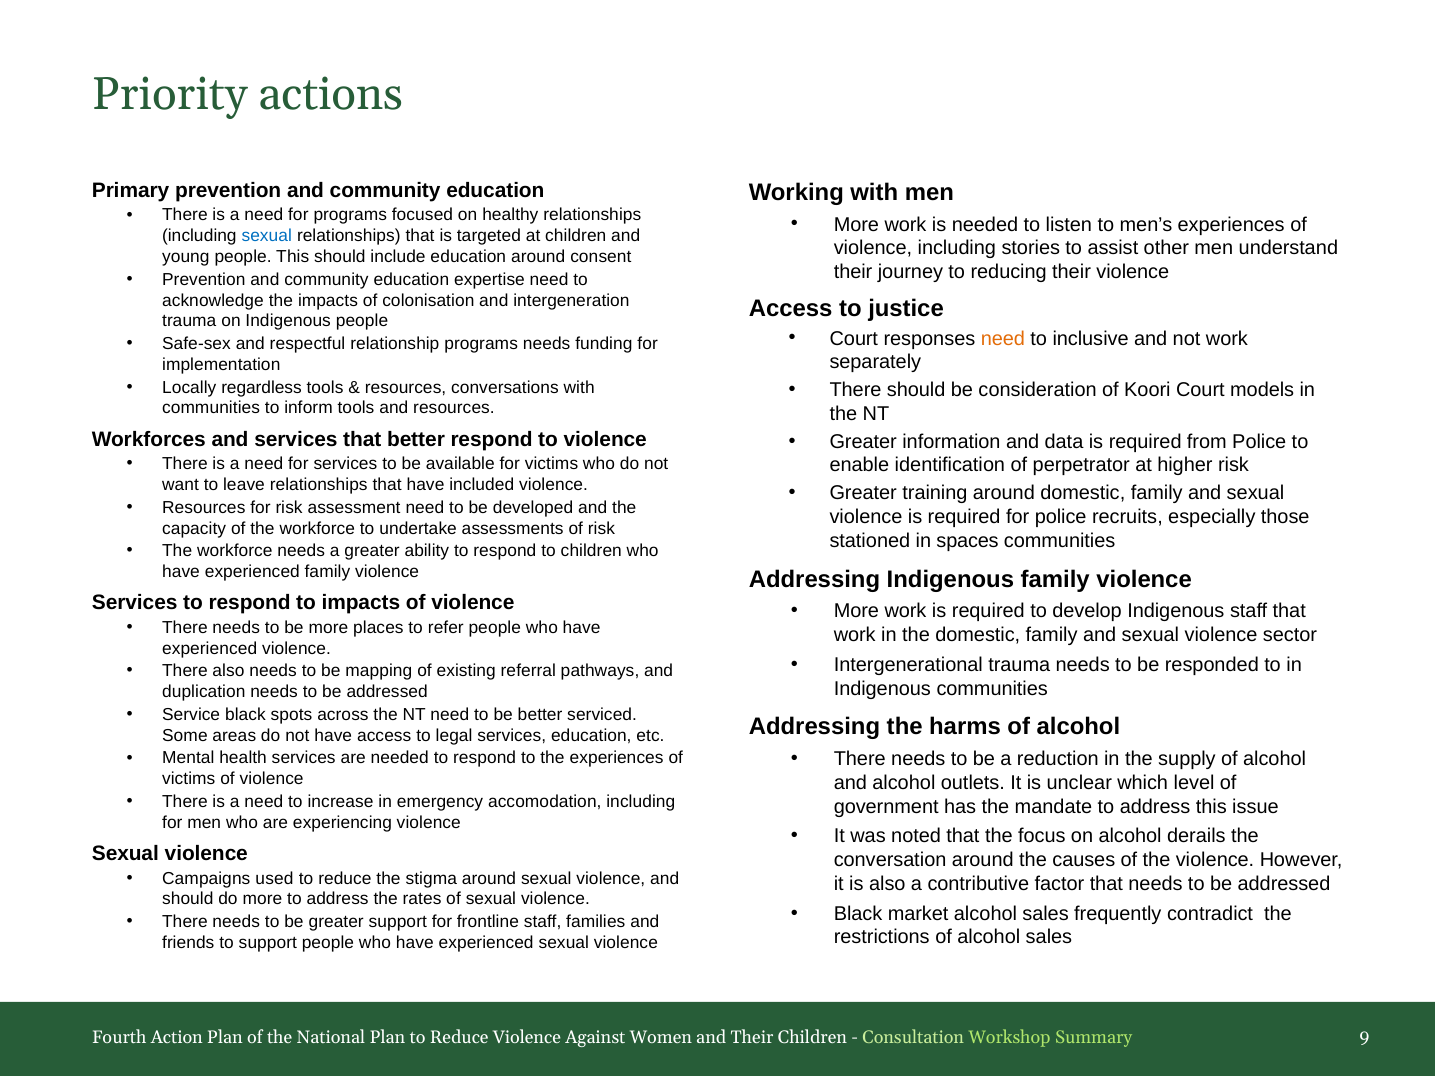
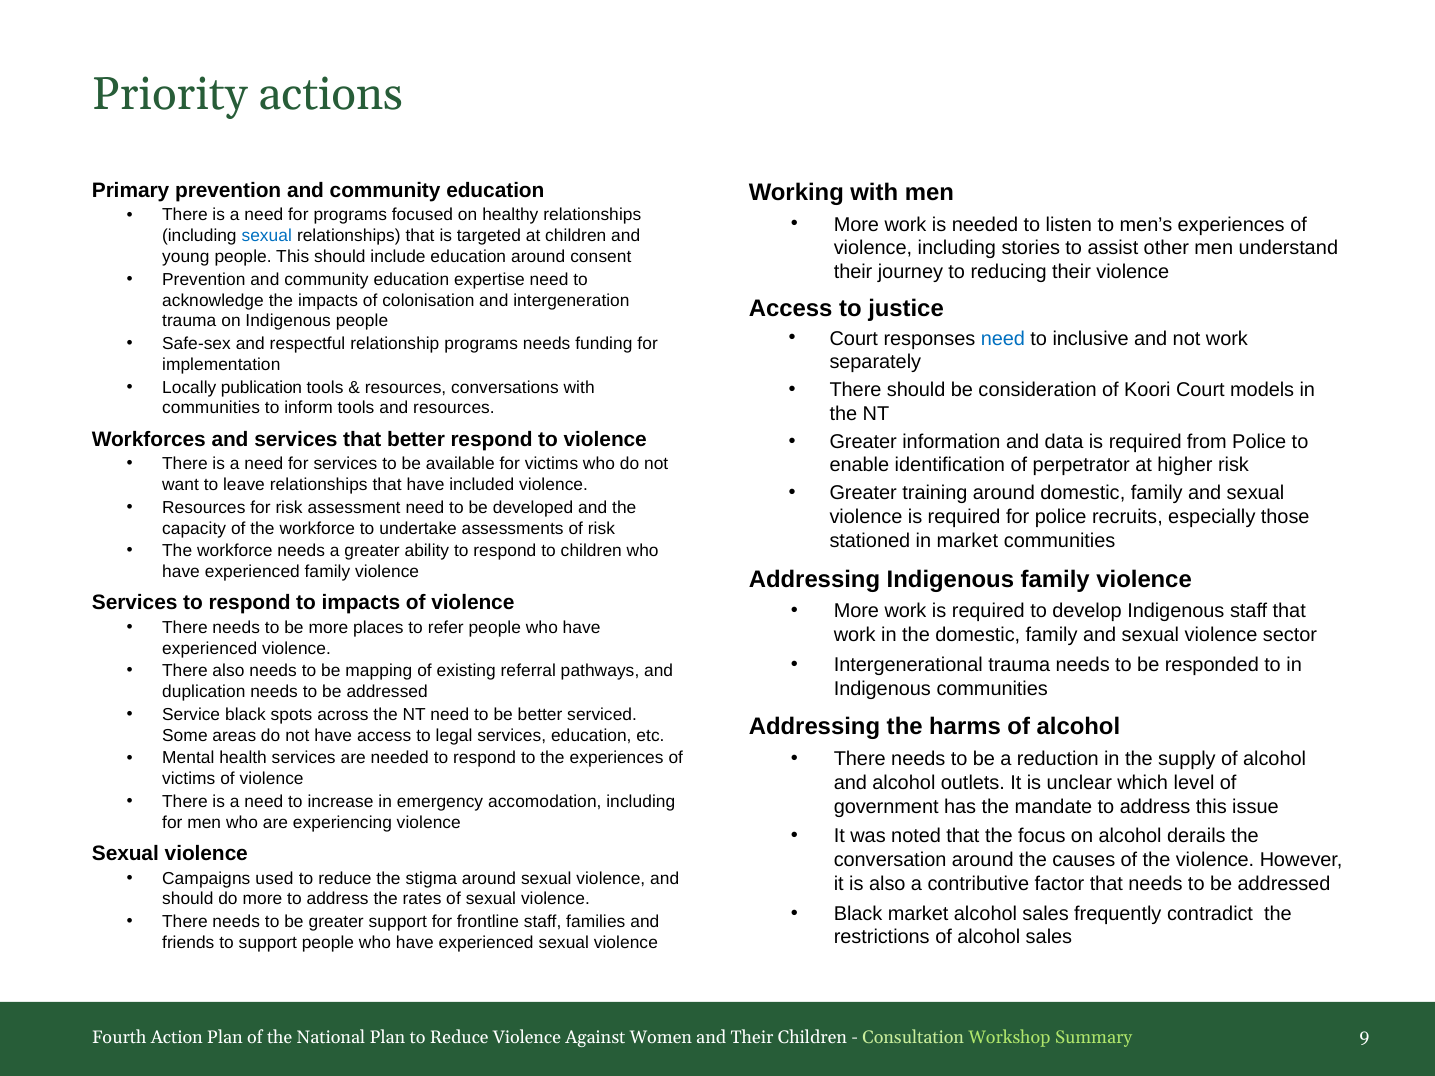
need colour: orange -> blue (1003, 339)
regardless: regardless -> publication (262, 388)
in spaces: spaces -> market (967, 541)
